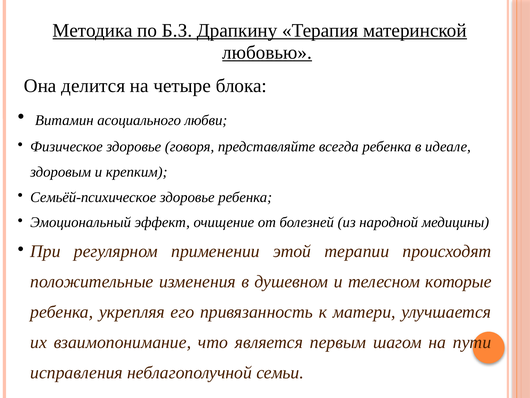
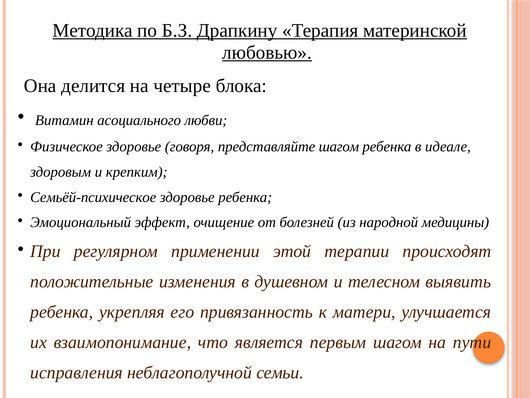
представляйте всегда: всегда -> шагом (339, 146)
которые: которые -> выявить (458, 281)
